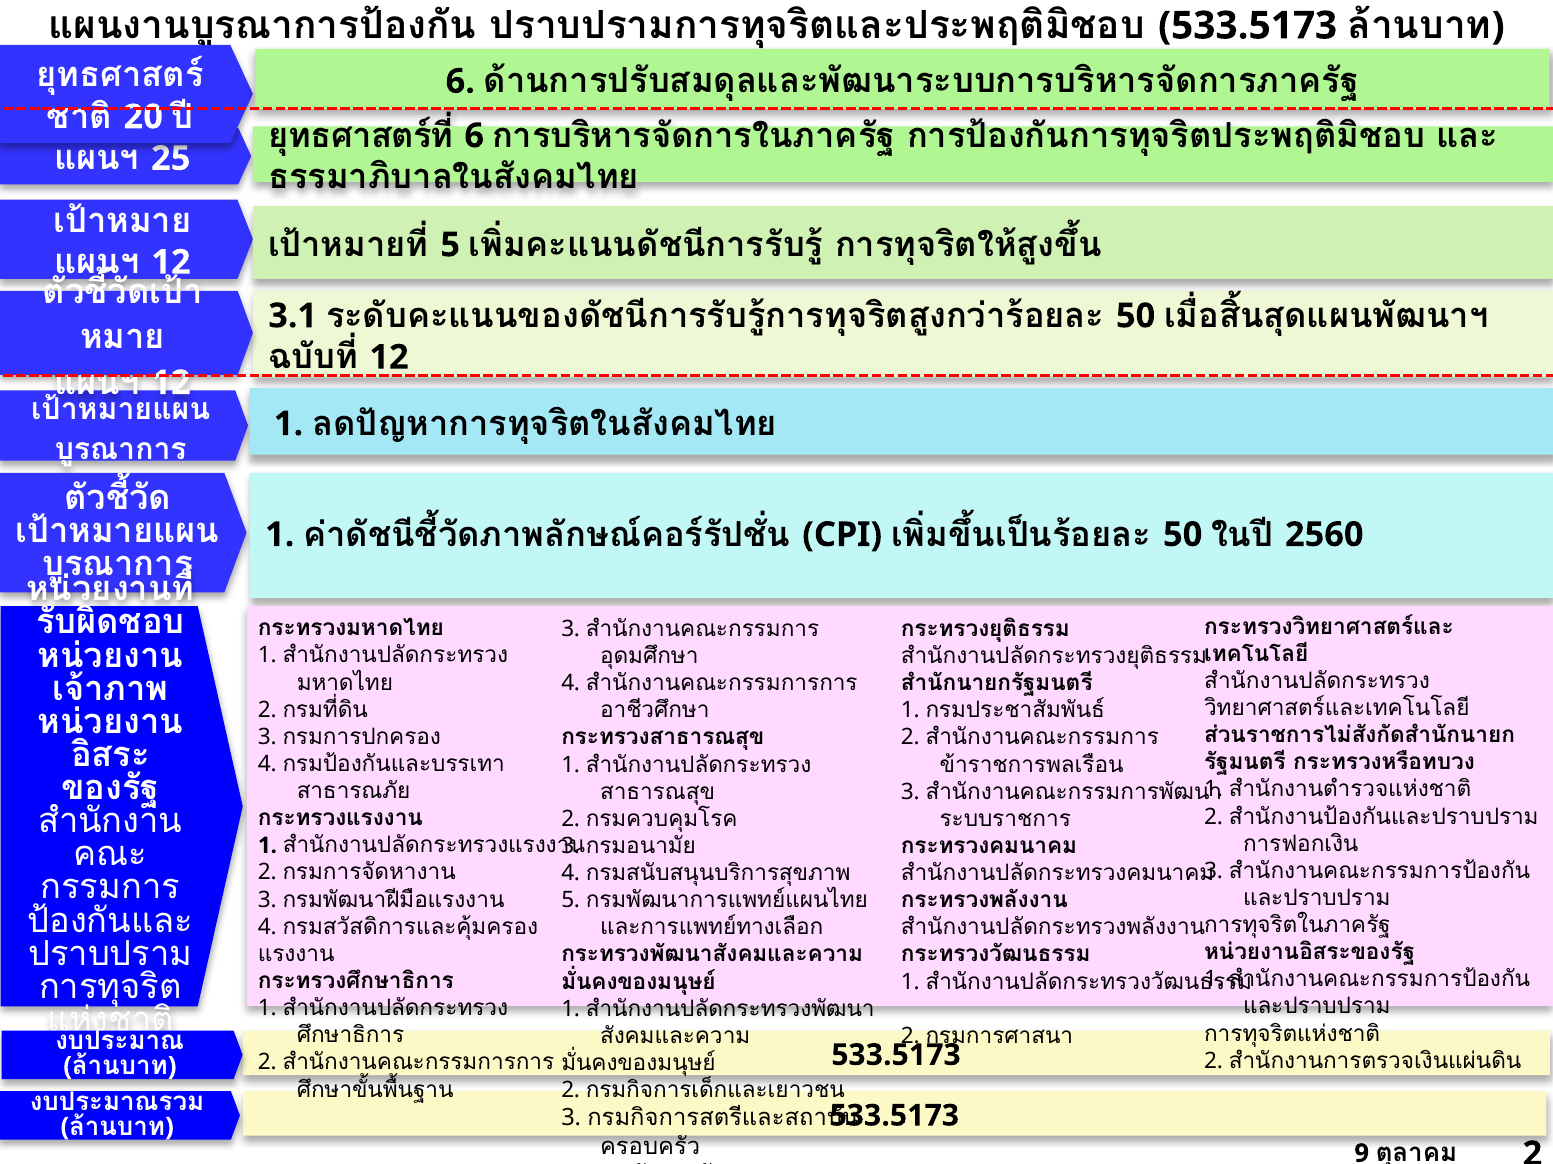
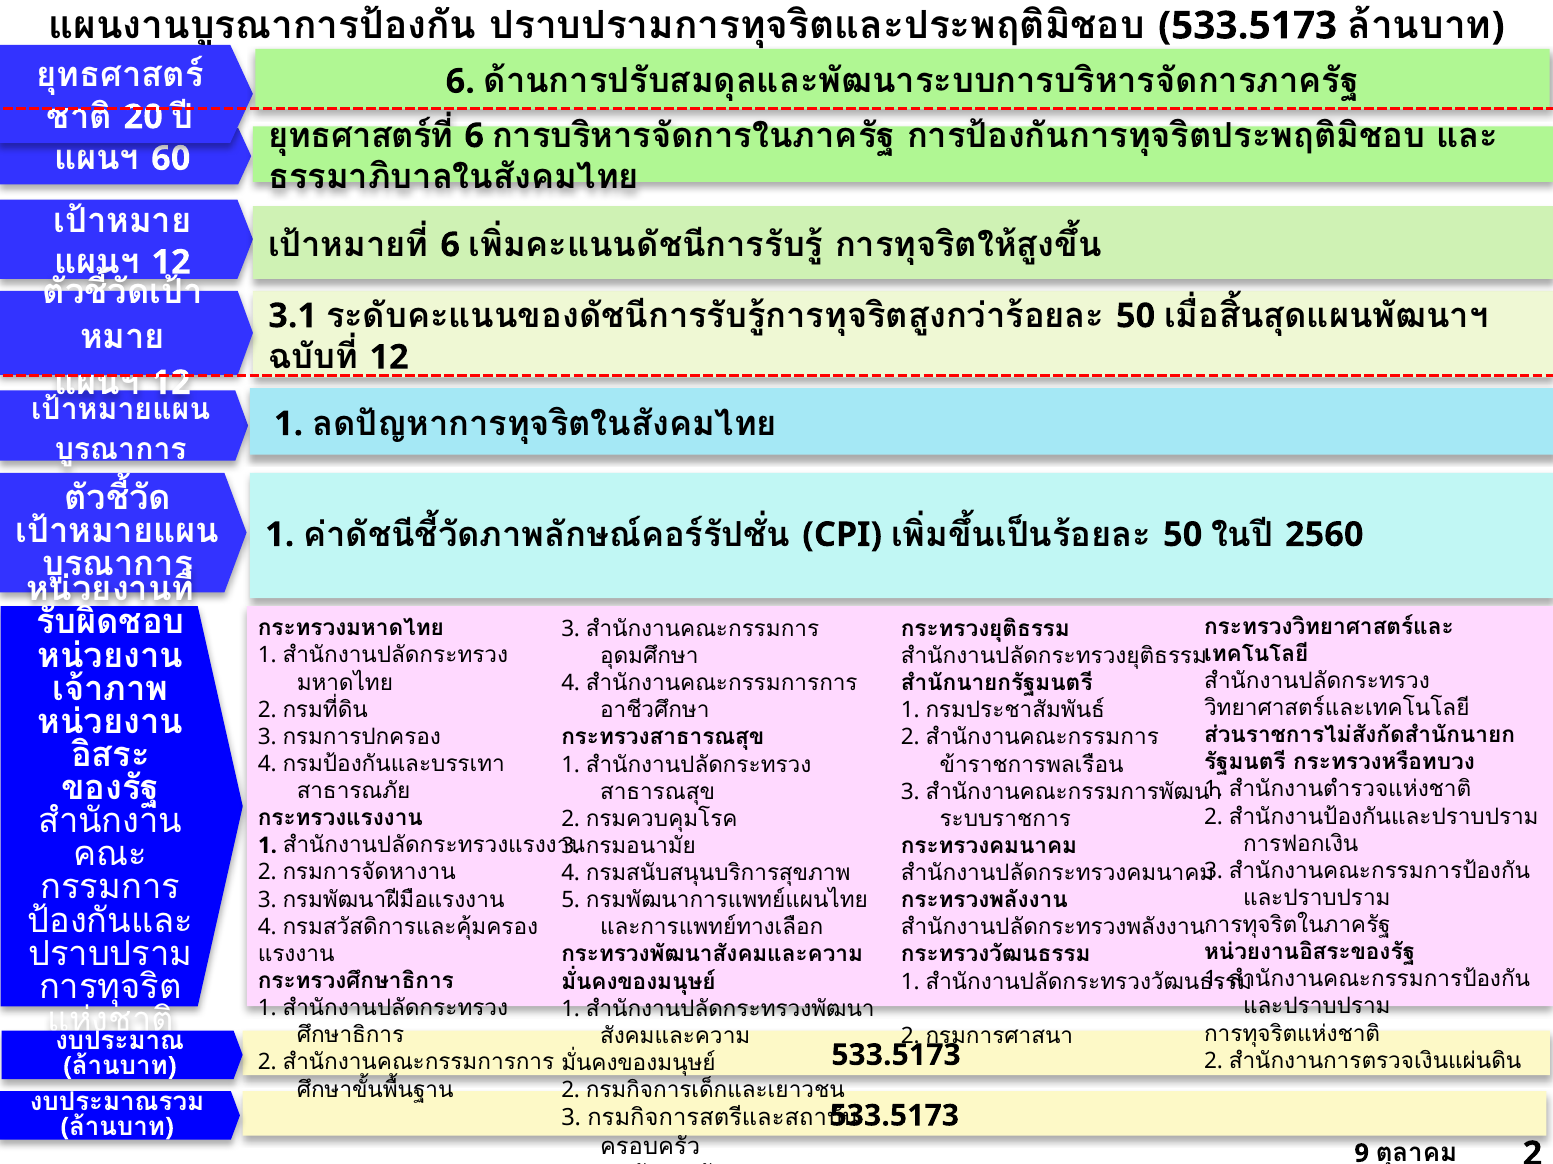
25: 25 -> 60 (171, 159)
5: 5 -> 6 (450, 245)
